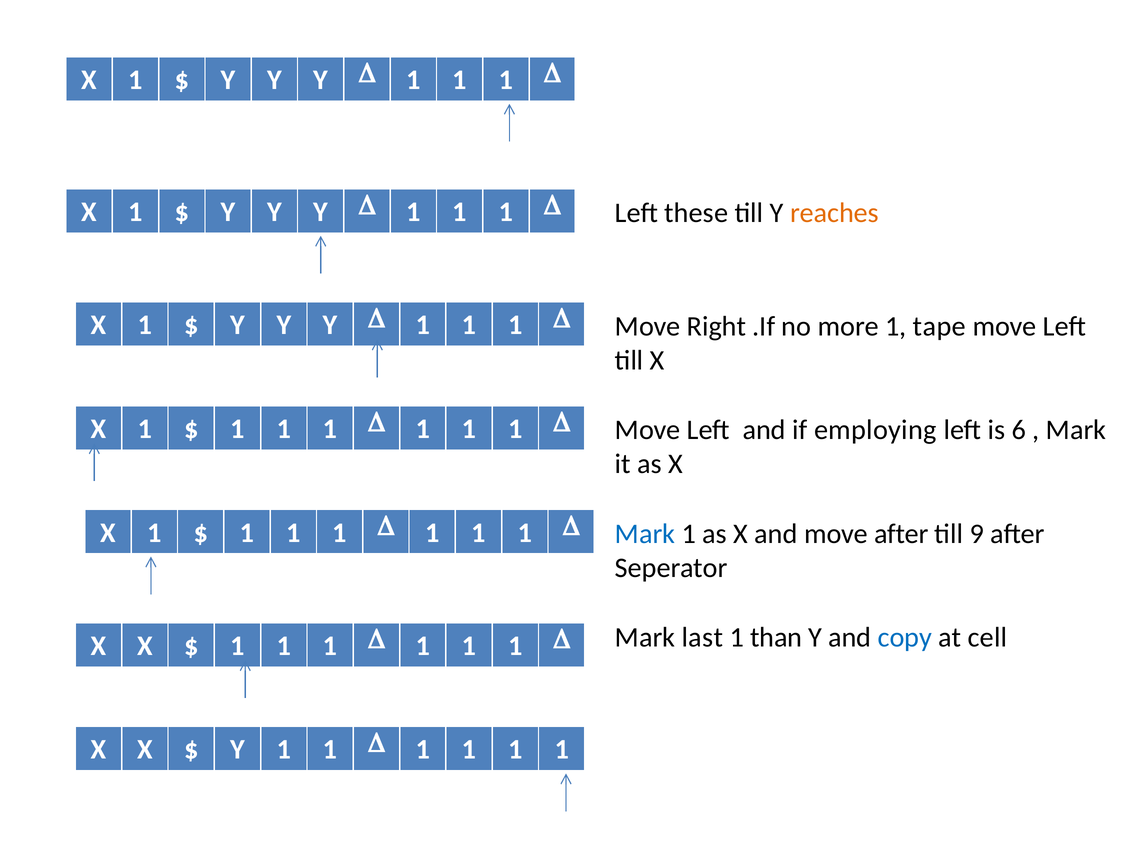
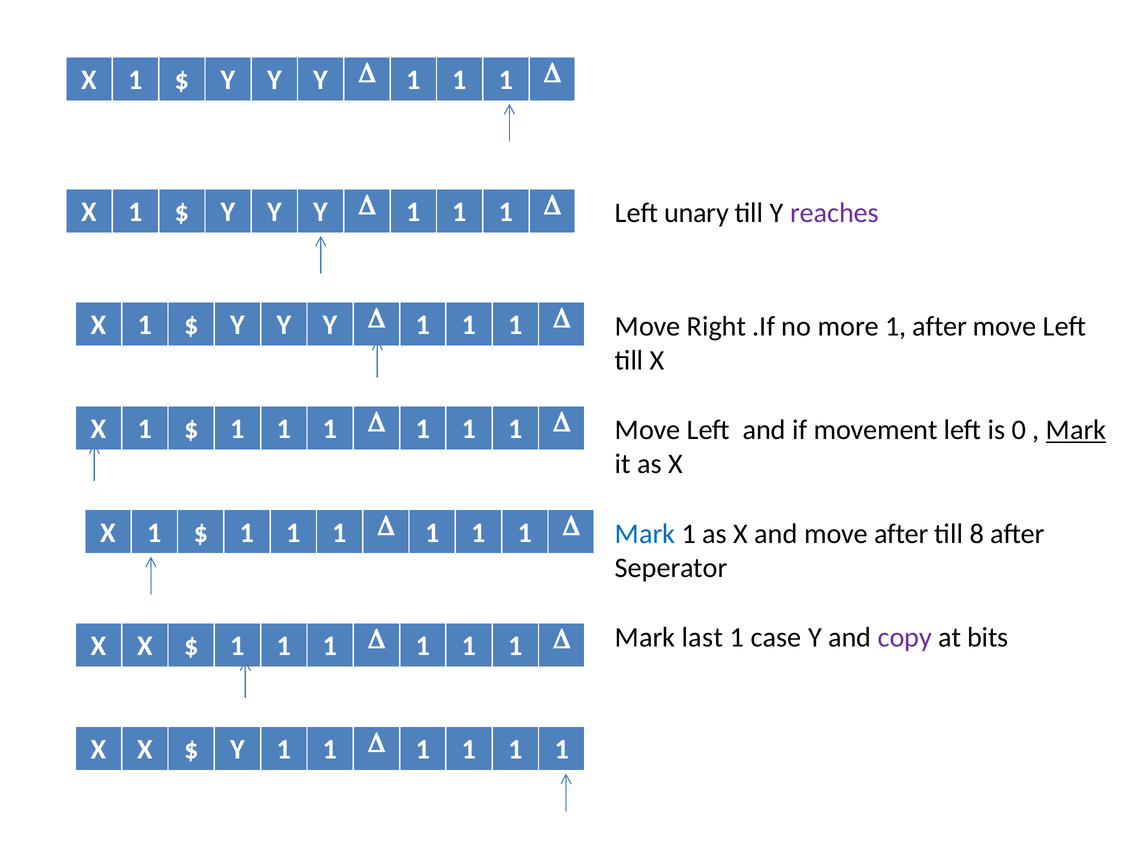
these: these -> unary (696, 213)
reaches colour: orange -> purple (835, 213)
1 tape: tape -> after (940, 326)
employing: employing -> movement (876, 430)
6: 6 -> 0 (1019, 430)
Mark underline: none -> present (1076, 430)
9: 9 -> 8 (977, 534)
than: than -> case (776, 638)
copy colour: blue -> purple (905, 638)
cell: cell -> bits (988, 638)
